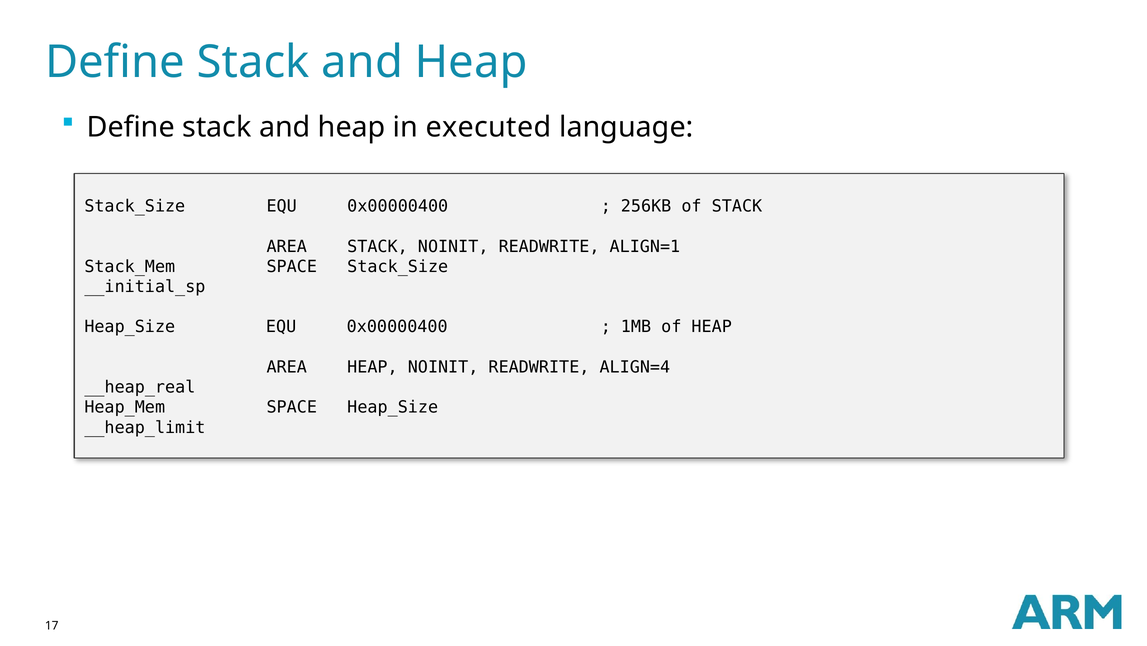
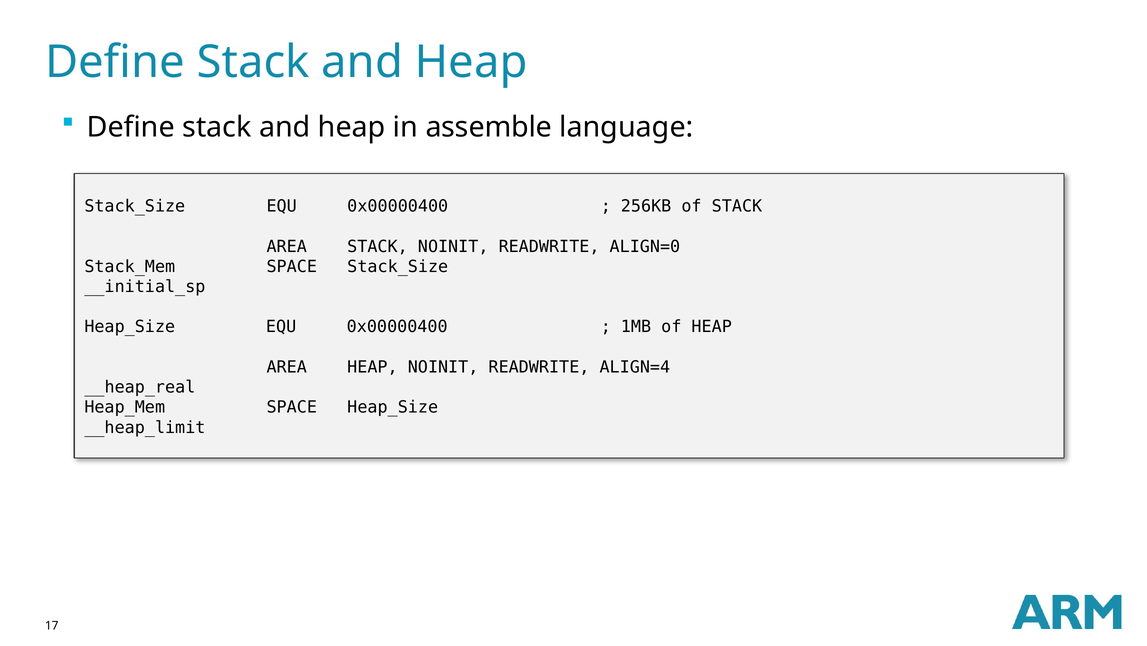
executed: executed -> assemble (489, 127)
ALIGN=1: ALIGN=1 -> ALIGN=0 (645, 246)
